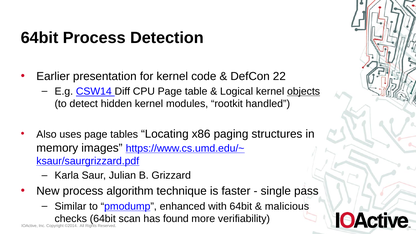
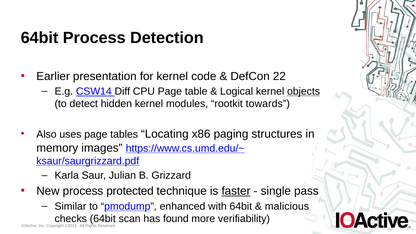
handled: handled -> towards (268, 104)
algorithm: algorithm -> protected (130, 191)
faster underline: none -> present (236, 191)
